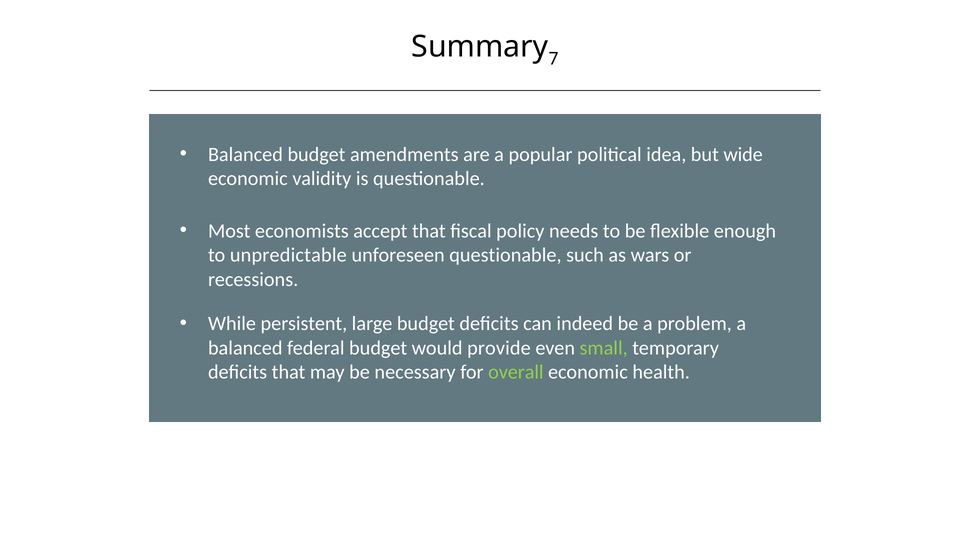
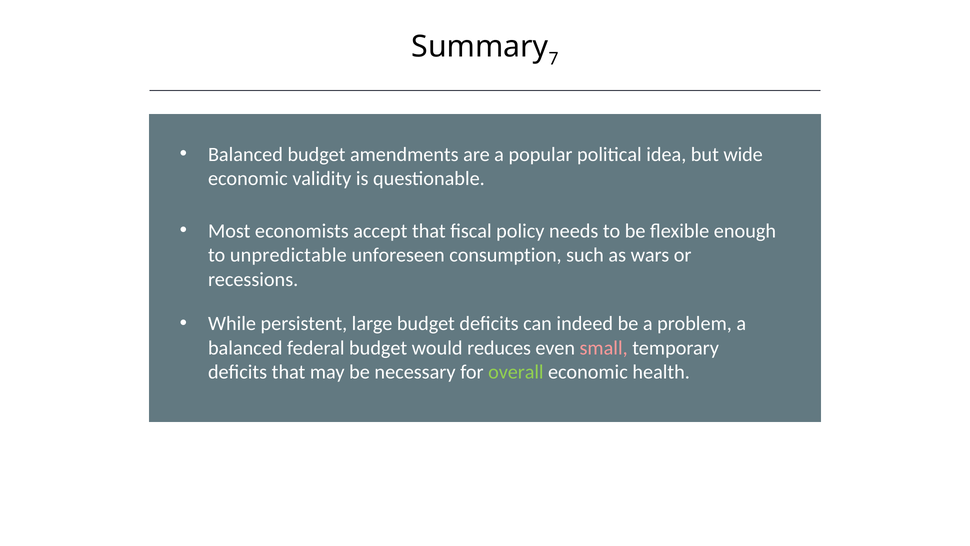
unforeseen questionable: questionable -> consumption (505, 255)
provide: provide -> reduces (499, 348)
small colour: light green -> pink (604, 348)
